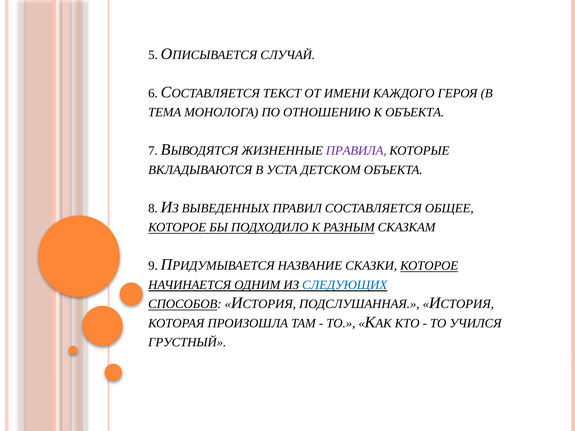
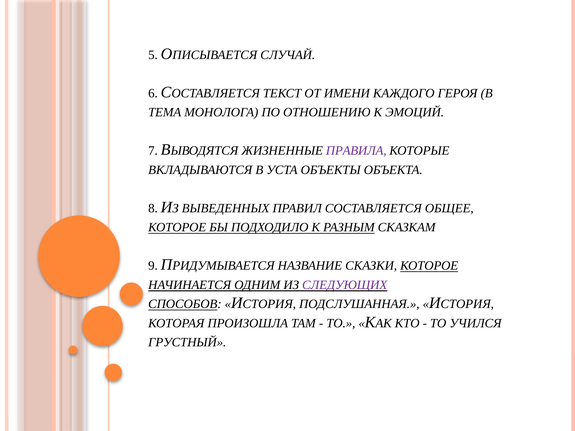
К ОБЪЕКТА: ОБЪЕКТА -> ЭМОЦИЙ (415, 113)
ДЕТСКОМ: ДЕТСКОМ -> ОБЪЕКТЫ (331, 170)
СЛЕДУЮЩИХ colour: blue -> purple (345, 285)
